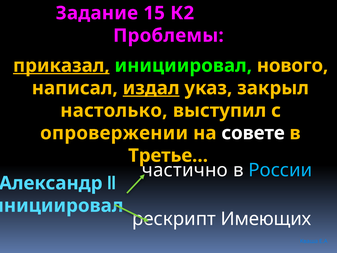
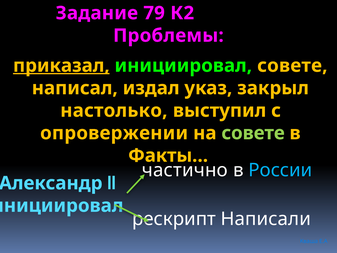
15: 15 -> 79 (154, 13)
инициировал нового: нового -> совете (292, 66)
издал underline: present -> none (151, 88)
совете colour: white -> light green (253, 133)
Третье…: Третье… -> Факты… (168, 155)
Имеющих: Имеющих -> Написали (266, 219)
